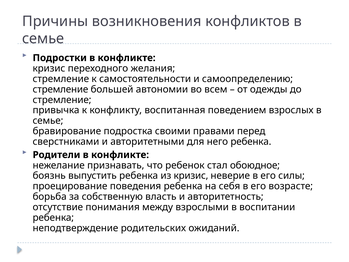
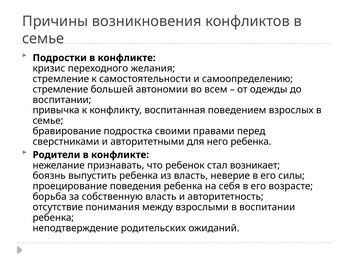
стремление: стремление -> воспитании (62, 100)
обоюдное: обоюдное -> возникает (255, 165)
из кризис: кризис -> власть (191, 176)
